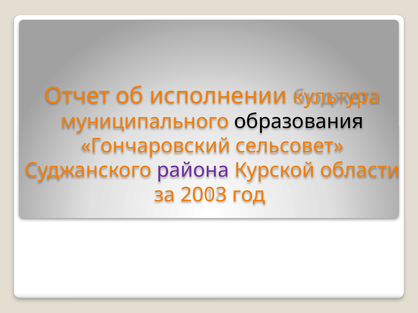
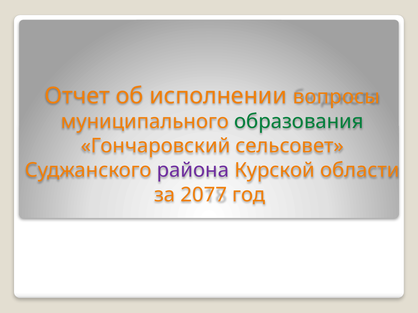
культура: культура -> вопросы (336, 97)
образования colour: black -> green (299, 122)
2003: 2003 -> 2077 (204, 195)
